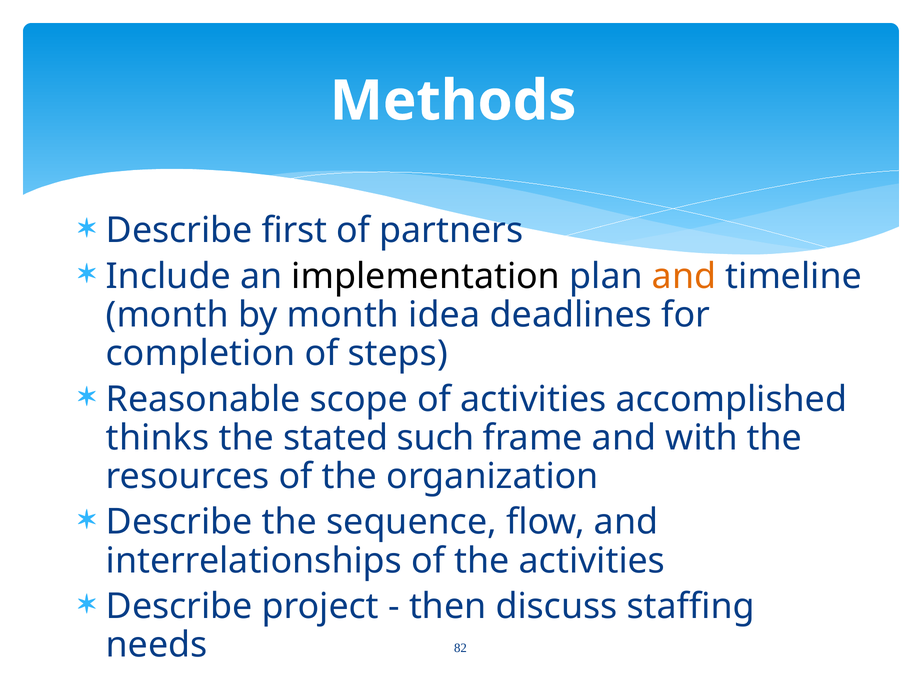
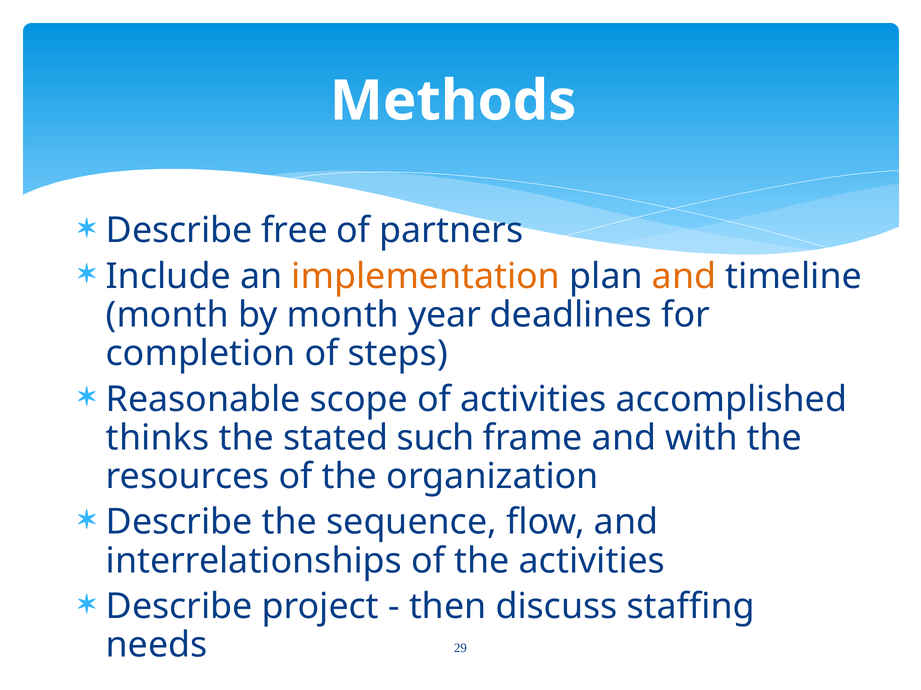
first: first -> free (295, 231)
implementation colour: black -> orange (426, 277)
idea: idea -> year (445, 315)
82: 82 -> 29 (460, 649)
